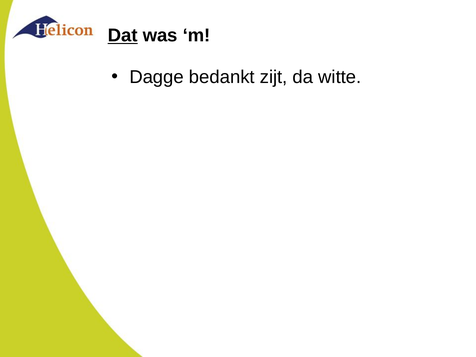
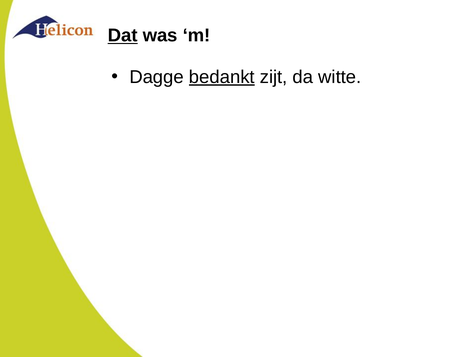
bedankt underline: none -> present (222, 77)
